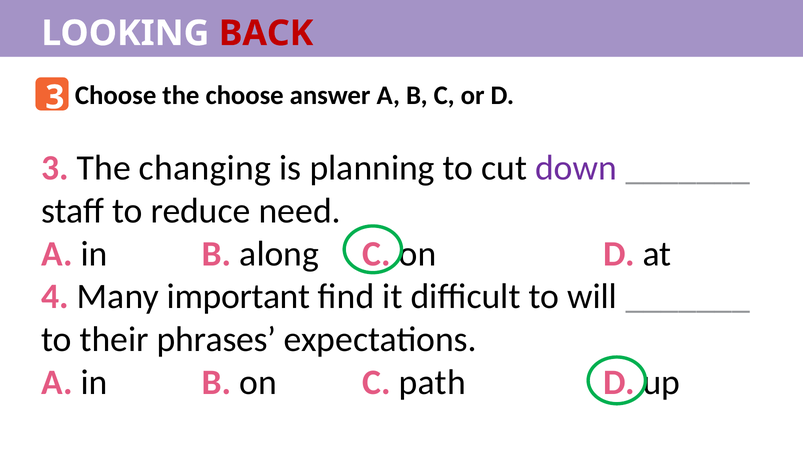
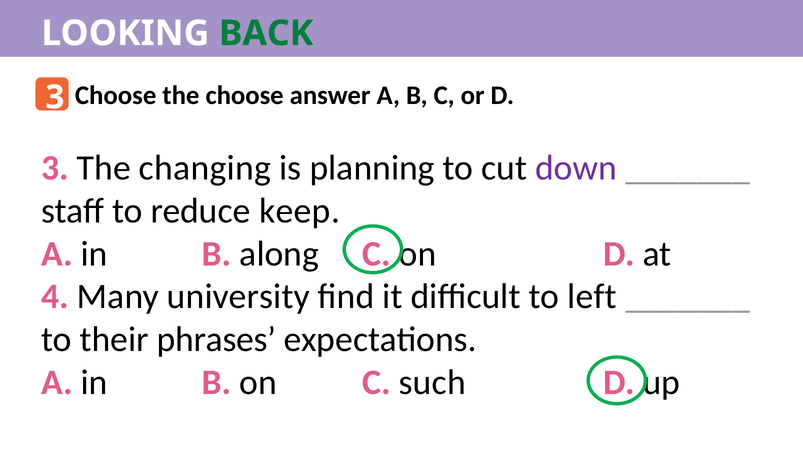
BACK colour: red -> green (266, 33)
need: need -> keep (300, 211)
important: important -> university (238, 296)
will: will -> left (592, 296)
path: path -> such (432, 382)
